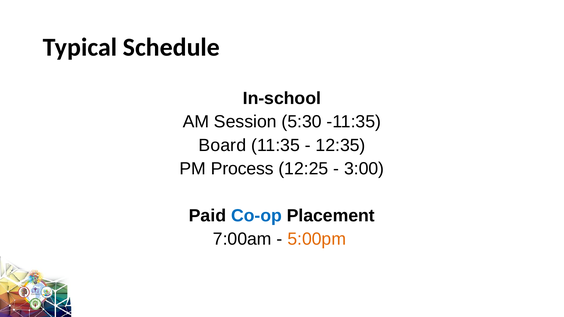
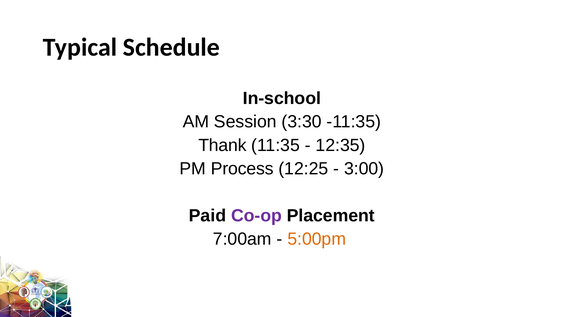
5:30: 5:30 -> 3:30 (302, 122)
Board: Board -> Thank (222, 145)
Co-op colour: blue -> purple (256, 216)
